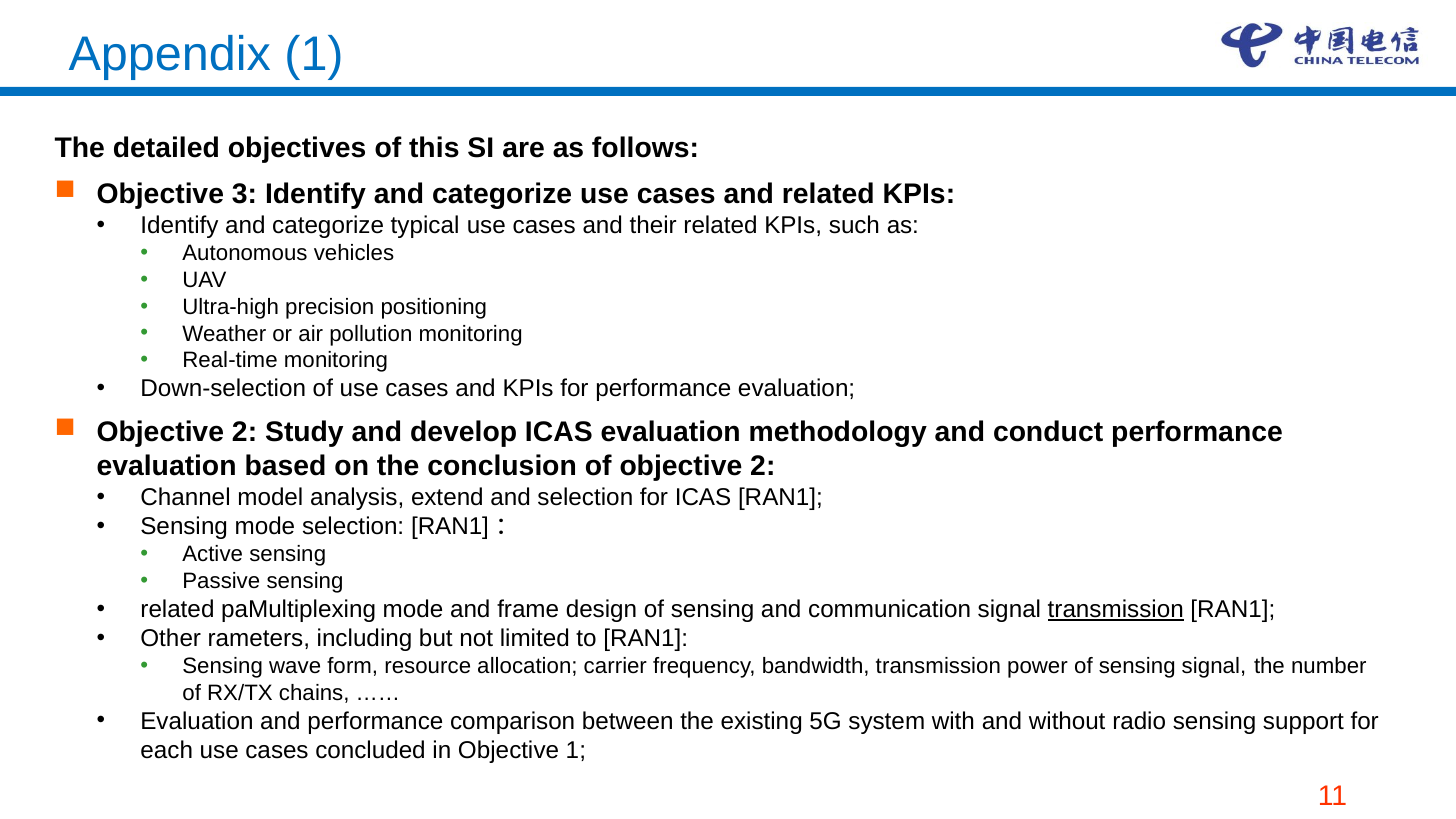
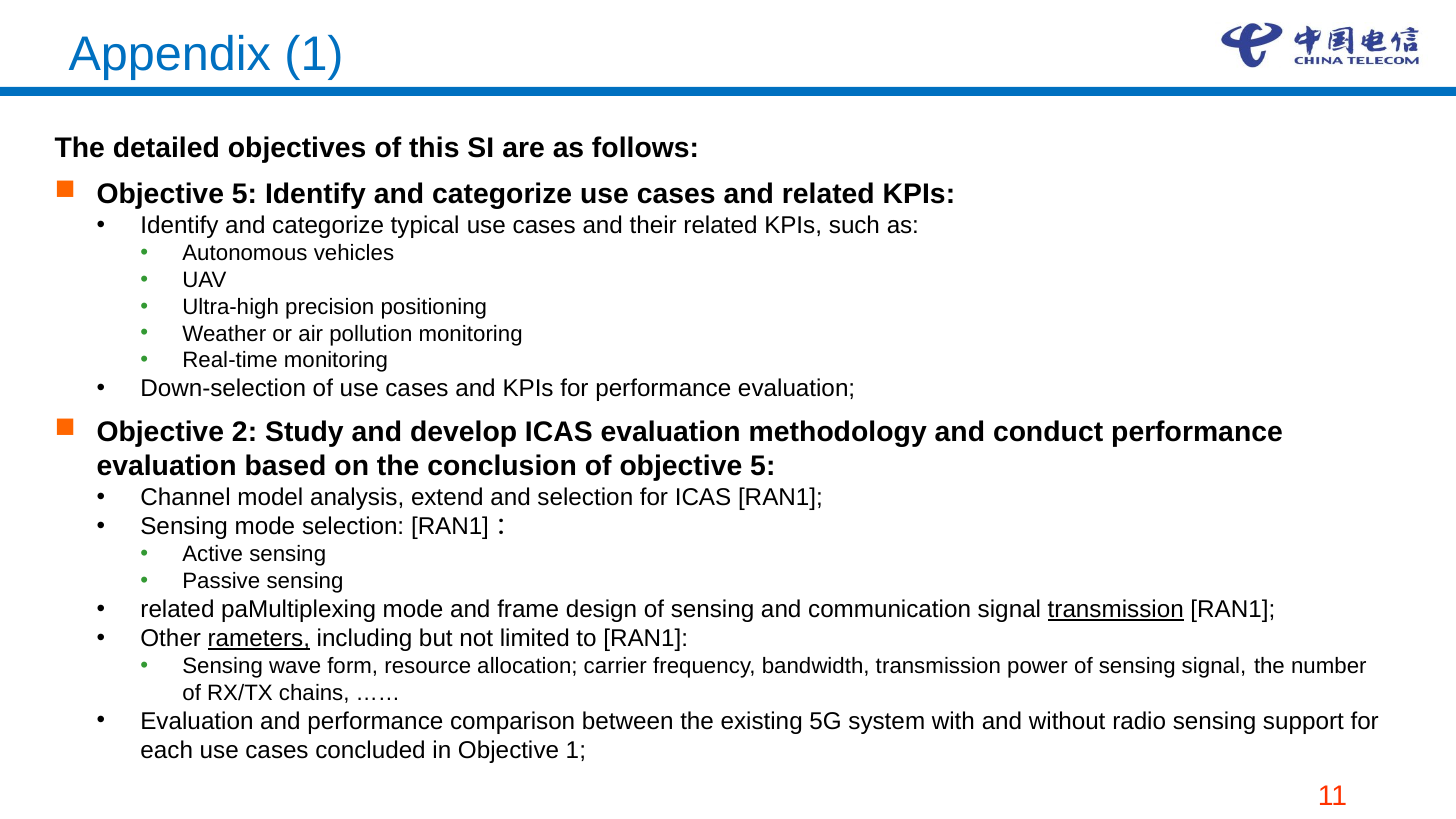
3: 3 -> 5 (245, 195)
of objective 2: 2 -> 5 (763, 466)
rameters underline: none -> present (259, 639)
